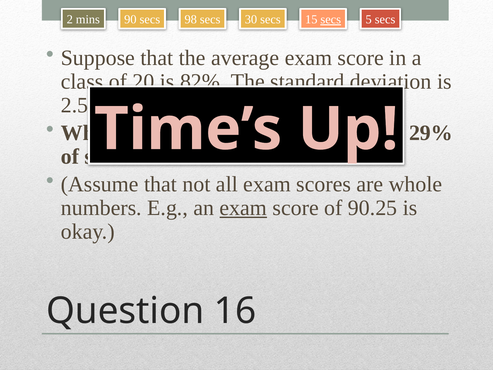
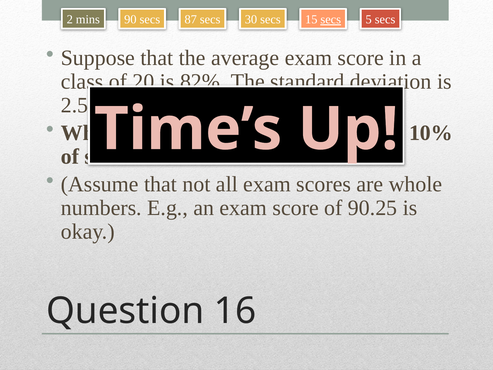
98: 98 -> 87 (191, 20)
29%: 29% -> 10% (431, 133)
exam underline: present -> none (243, 208)
